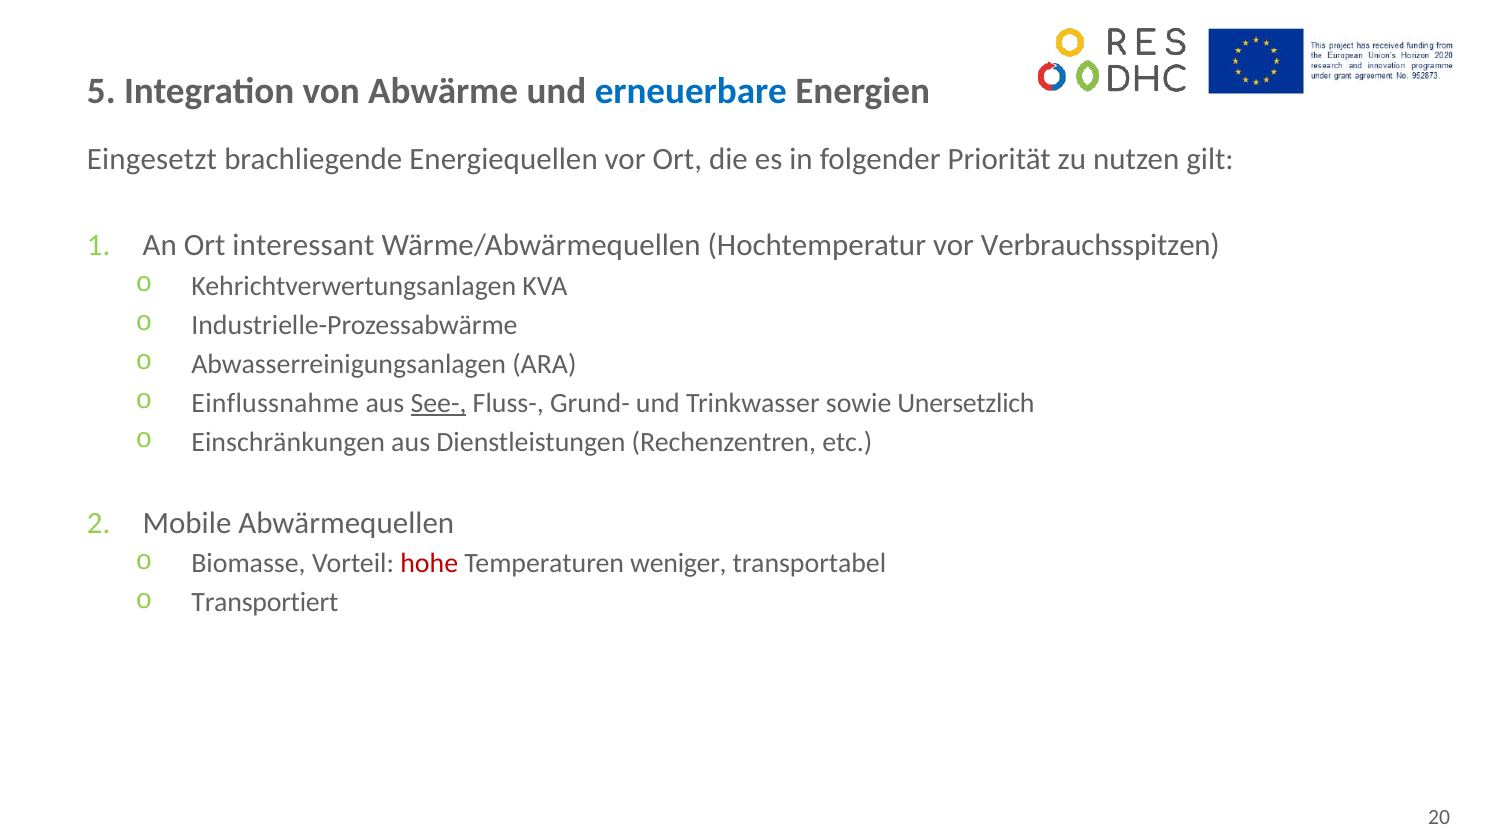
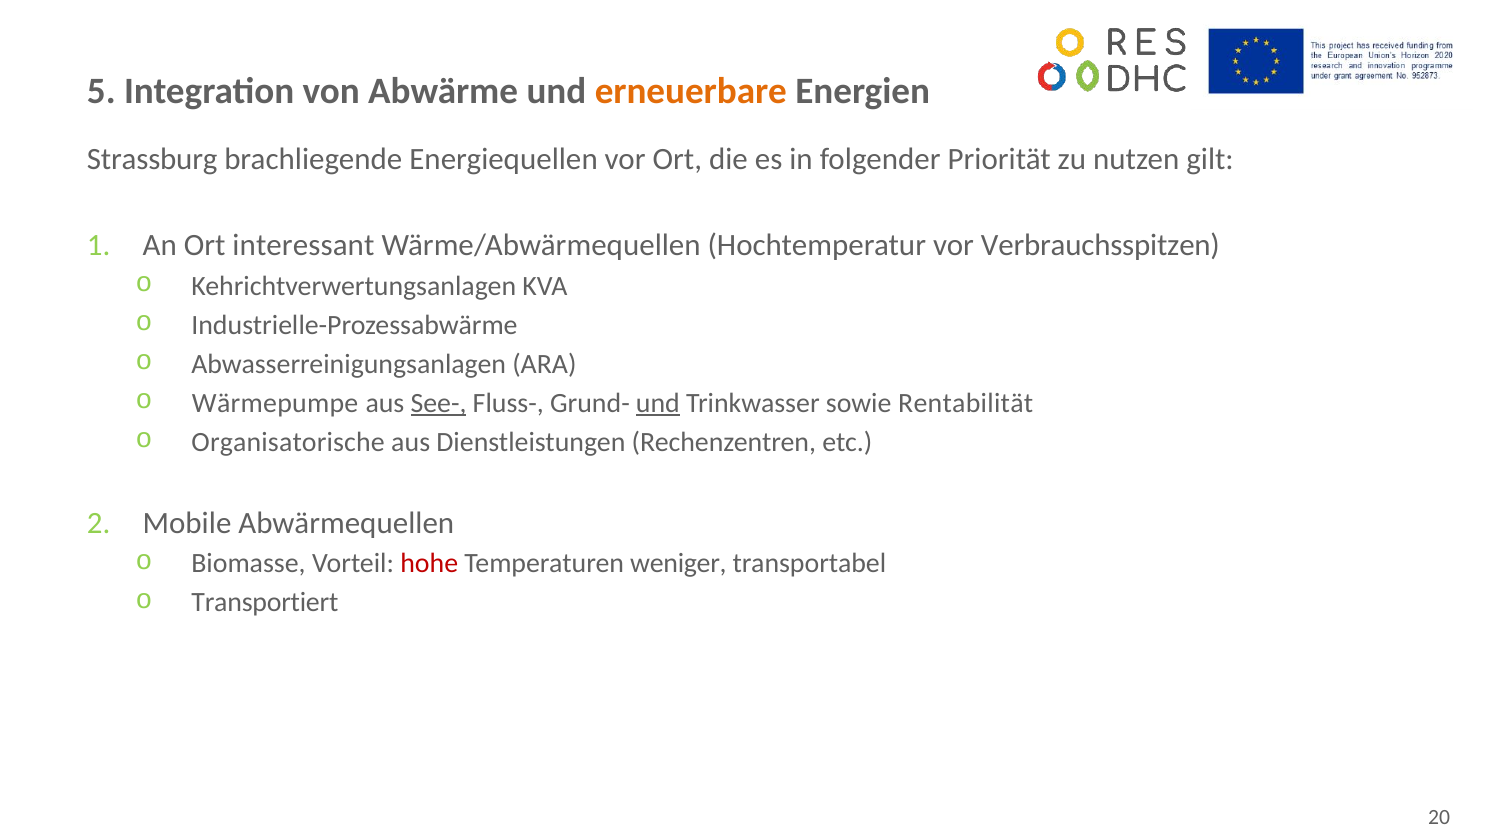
erneuerbare colour: blue -> orange (691, 91)
Eingesetzt: Eingesetzt -> Strassburg (152, 159)
Einflussnahme: Einflussnahme -> Wärmepumpe (275, 403)
und underline: none -> present (658, 403)
Unersetzlich: Unersetzlich -> Rentabilität (966, 403)
Einschränkungen: Einschränkungen -> Organisatorische (288, 442)
